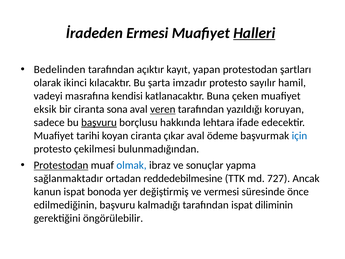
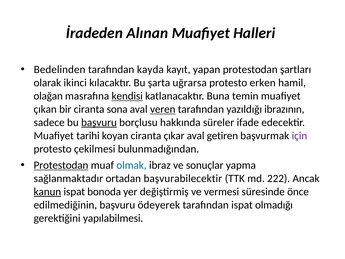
Ermesi: Ermesi -> Alınan (147, 33)
Halleri underline: present -> none (254, 33)
açıktır: açıktır -> kayda (150, 69)
imzadır: imzadır -> uğrarsa (190, 83)
sayılır: sayılır -> erken (263, 83)
vadeyi: vadeyi -> olağan (48, 96)
kendisi underline: none -> present (127, 96)
çeken: çeken -> temin (245, 96)
eksik: eksik -> çıkan (45, 109)
koruyan: koruyan -> ibrazının (284, 109)
lehtara: lehtara -> süreler (219, 122)
ödeme: ödeme -> getiren (222, 136)
için colour: blue -> purple (299, 136)
reddedebilmesine: reddedebilmesine -> başvurabilecektir (183, 178)
727: 727 -> 222 (279, 178)
kanun underline: none -> present (47, 191)
kalmadığı: kalmadığı -> ödeyerek (159, 205)
diliminin: diliminin -> olmadığı (274, 205)
öngörülebilir: öngörülebilir -> yapılabilmesi (113, 218)
